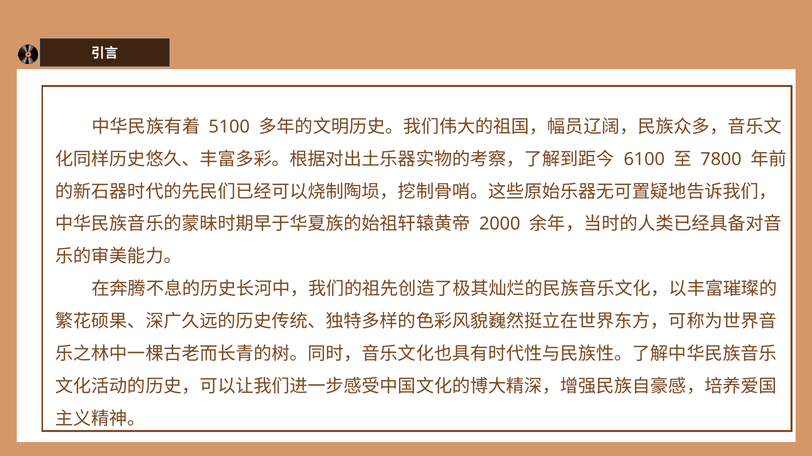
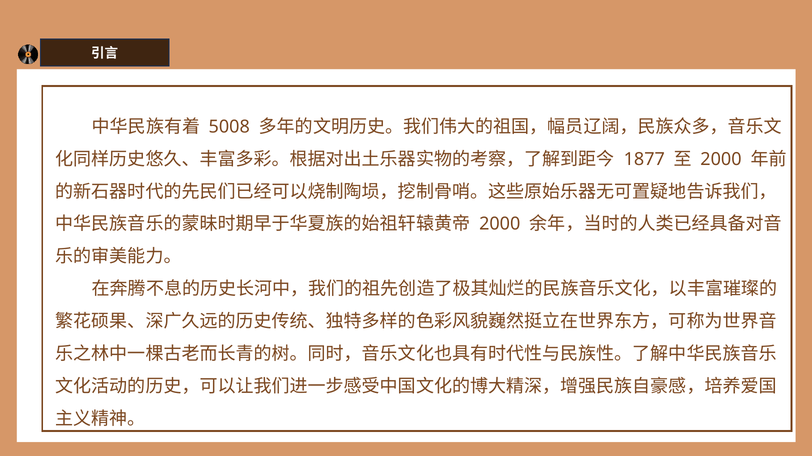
5100: 5100 -> 5008 (229, 127)
6100: 6100 -> 1877 (644, 159)
7800: 7800 -> 2000 (721, 159)
